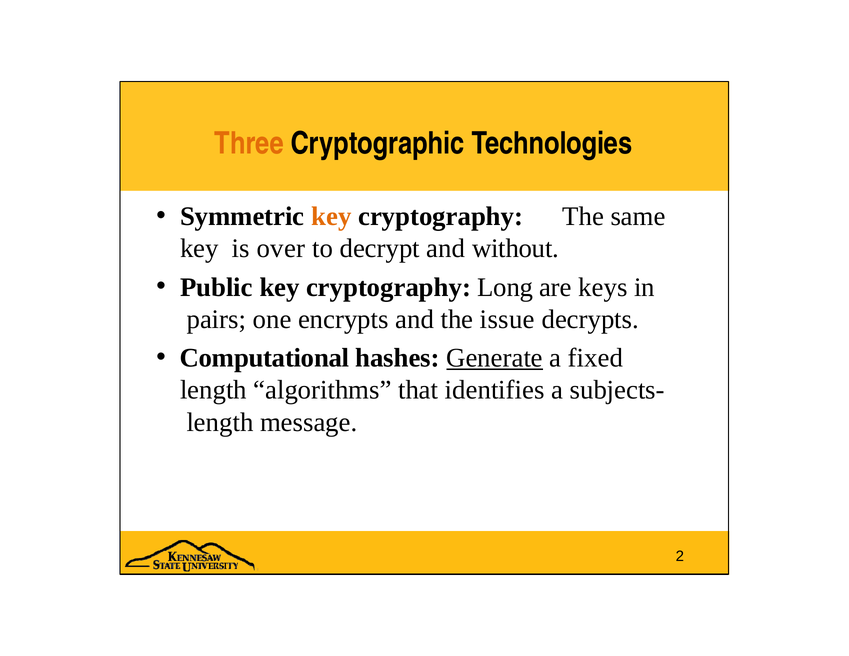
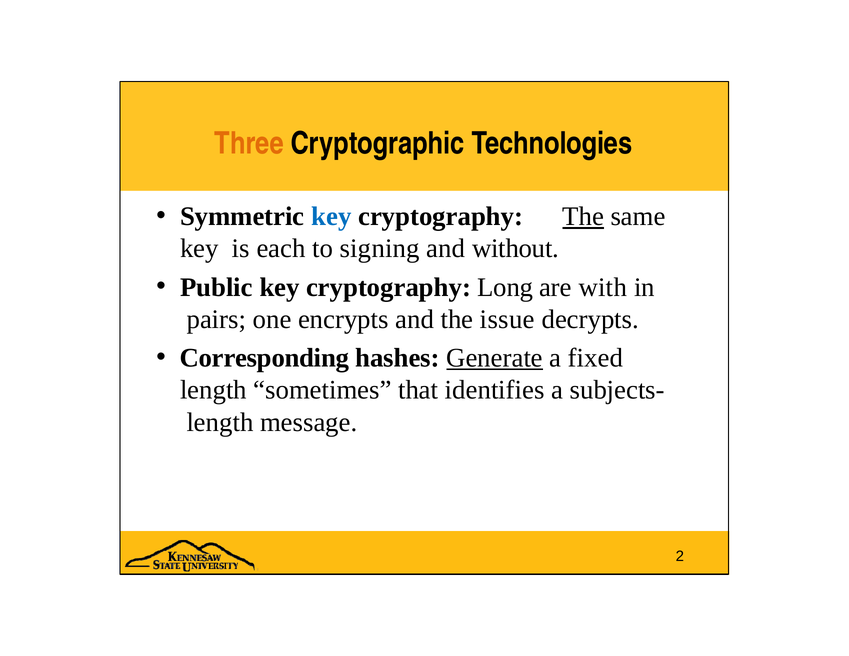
key colour: orange -> blue (331, 216)
The underline: none -> present (583, 216)
over: over -> each (281, 249)
decrypt: decrypt -> signing (380, 249)
keys: keys -> with (603, 287)
Computational: Computational -> Corresponding (264, 358)
algorithms: algorithms -> sometimes (322, 390)
